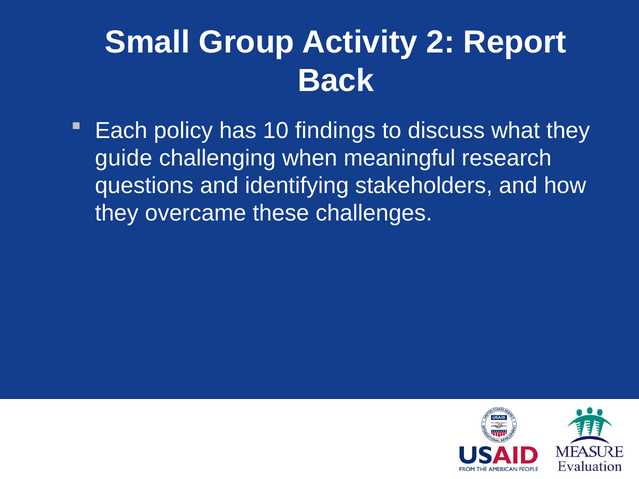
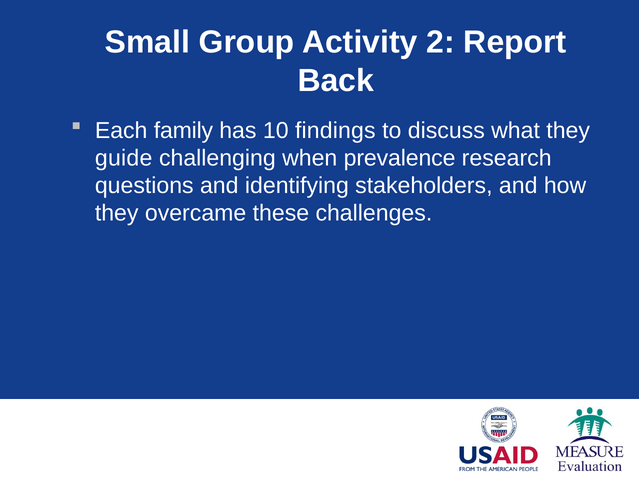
policy: policy -> family (183, 130)
meaningful: meaningful -> prevalence (400, 158)
